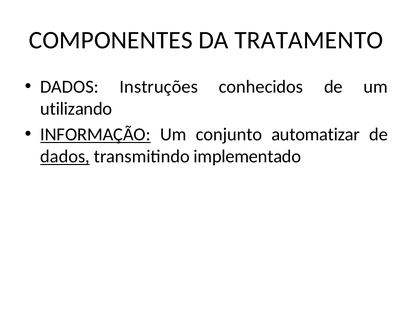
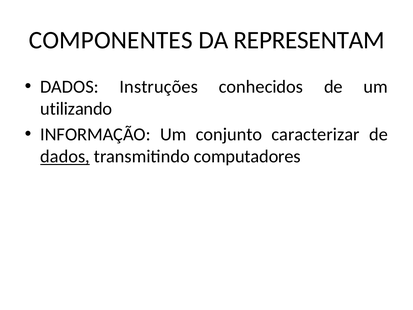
TRATAMENTO: TRATAMENTO -> REPRESENTAM (309, 40)
INFORMAÇÃO underline: present -> none (95, 134)
automatizar: automatizar -> caracterizar (316, 134)
implementado: implementado -> computadores (247, 156)
